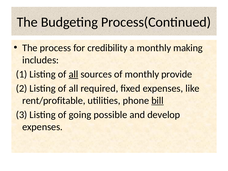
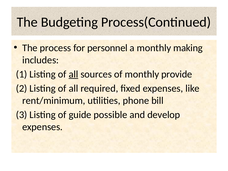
credibility: credibility -> personnel (107, 48)
rent/profitable: rent/profitable -> rent/minimum (54, 101)
bill underline: present -> none (157, 101)
going: going -> guide (80, 115)
